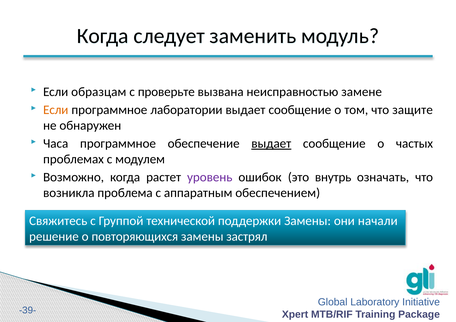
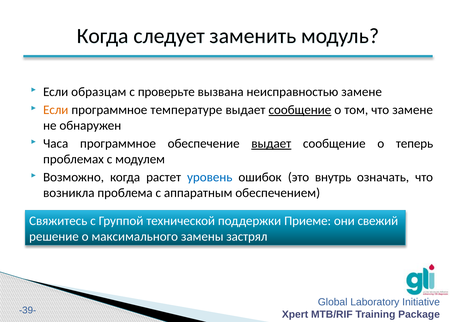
лаборатории: лаборатории -> температуре (186, 110)
сообщение underline: none -> present (300, 110)
что защите: защите -> замене (413, 110)
частых: частых -> теперь (415, 143)
уровень colour: purple -> blue (210, 177)
поддержки Замены: Замены -> Приеме (308, 221)
начали: начали -> свежий (378, 221)
повторяющихся: повторяющихся -> максимального (135, 236)
